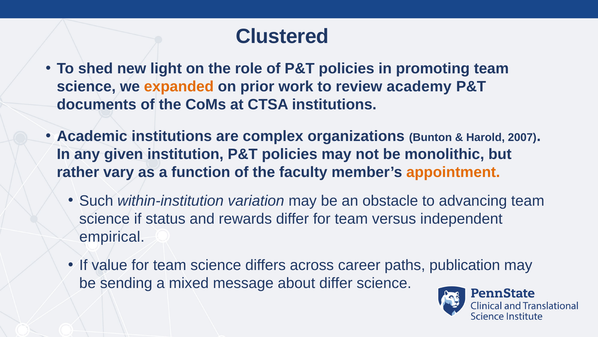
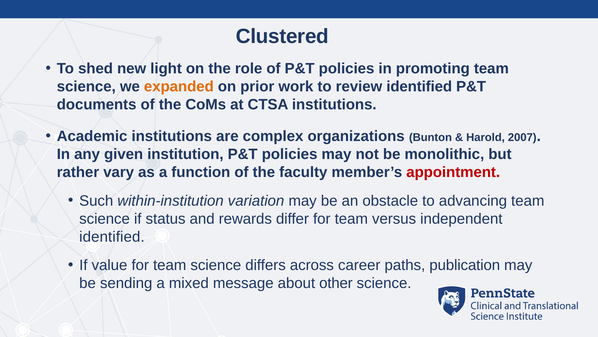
review academy: academy -> identified (419, 87)
appointment colour: orange -> red (453, 172)
empirical: empirical -> identified (112, 236)
about differ: differ -> other (336, 283)
